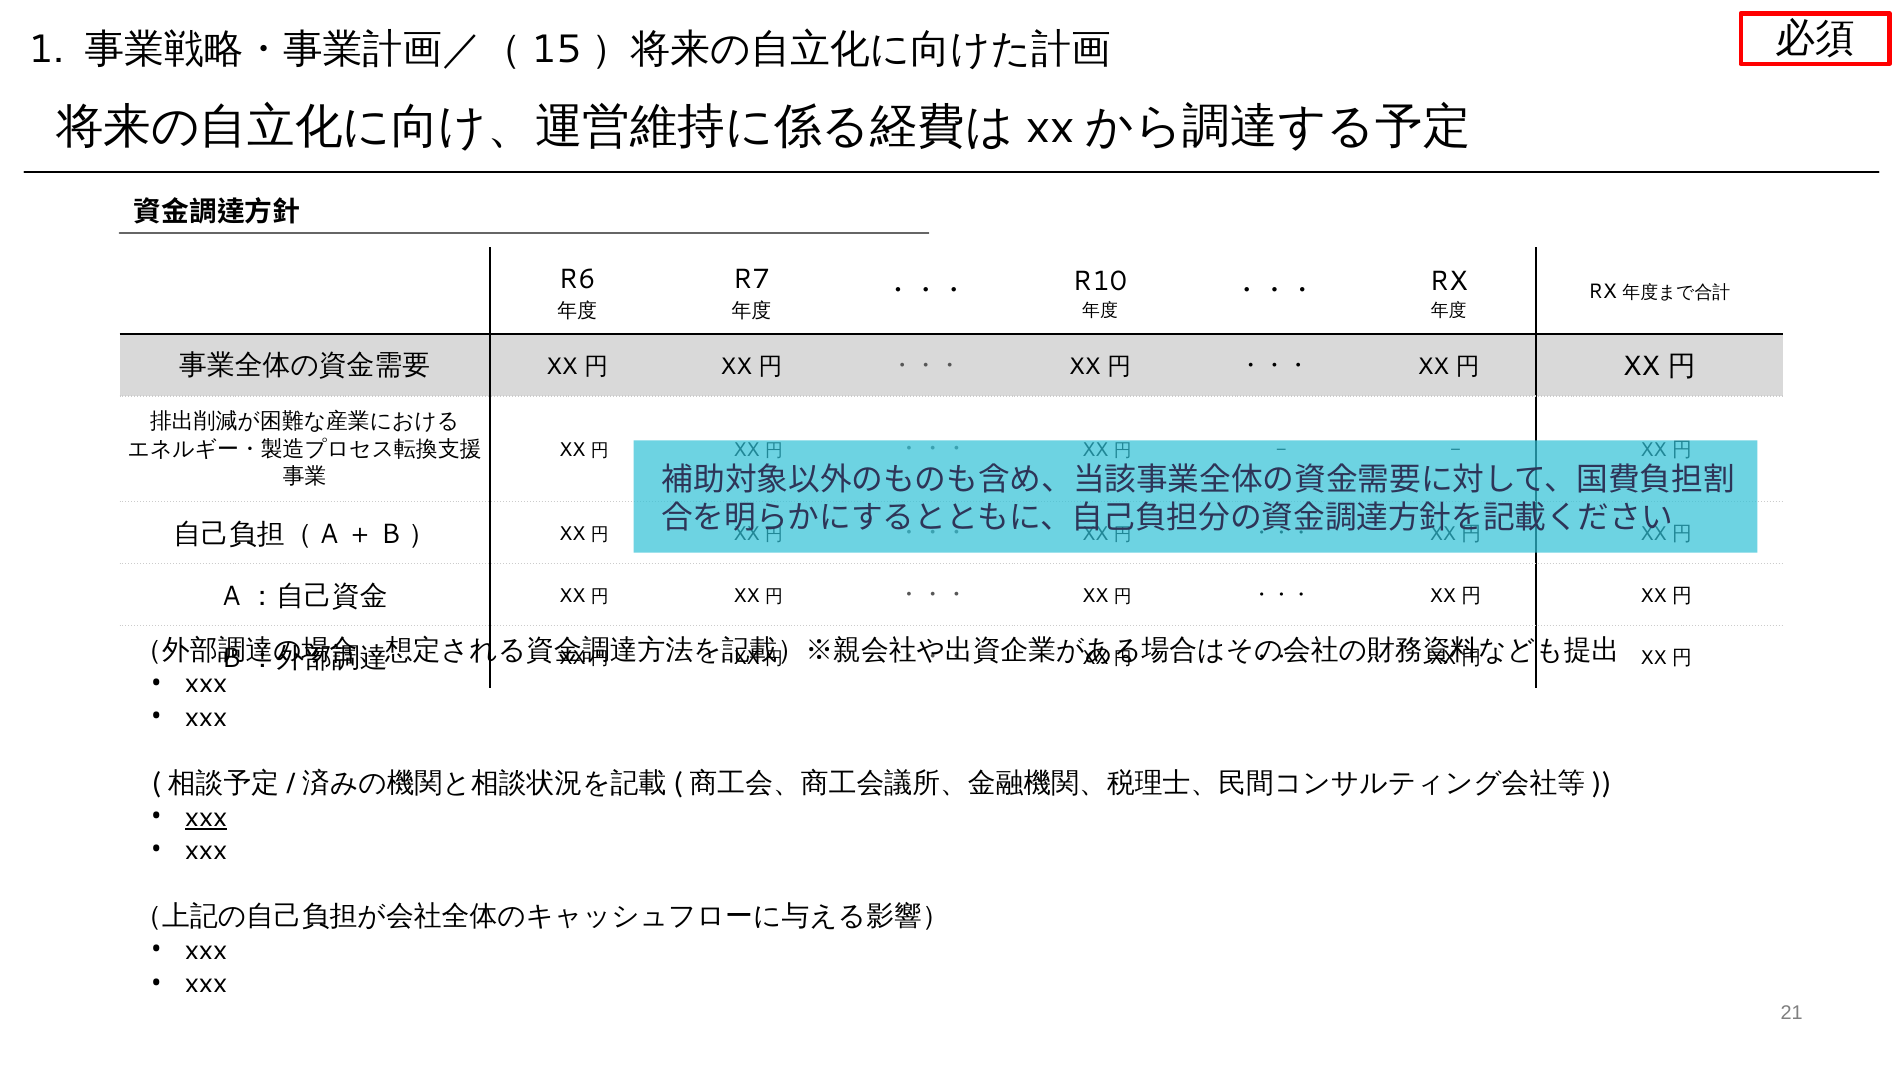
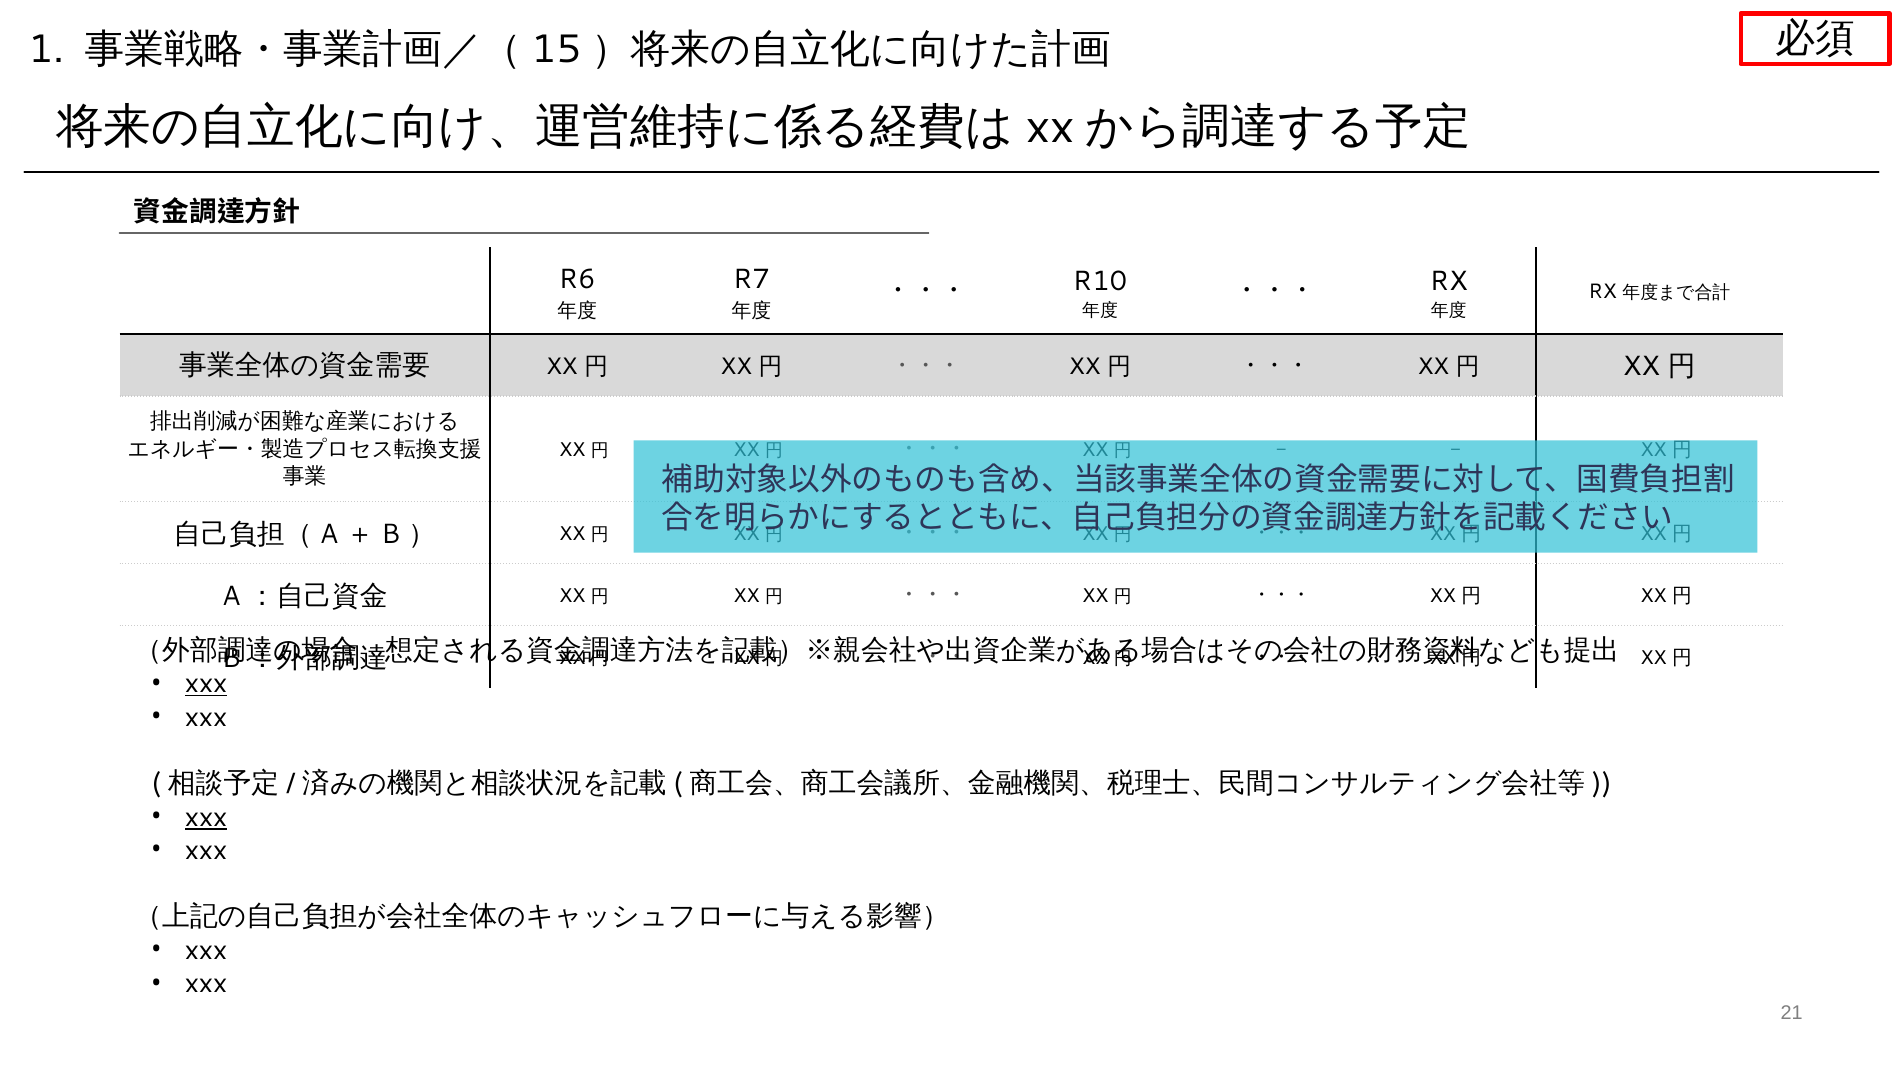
xxx underline: none -> present (206, 684)
